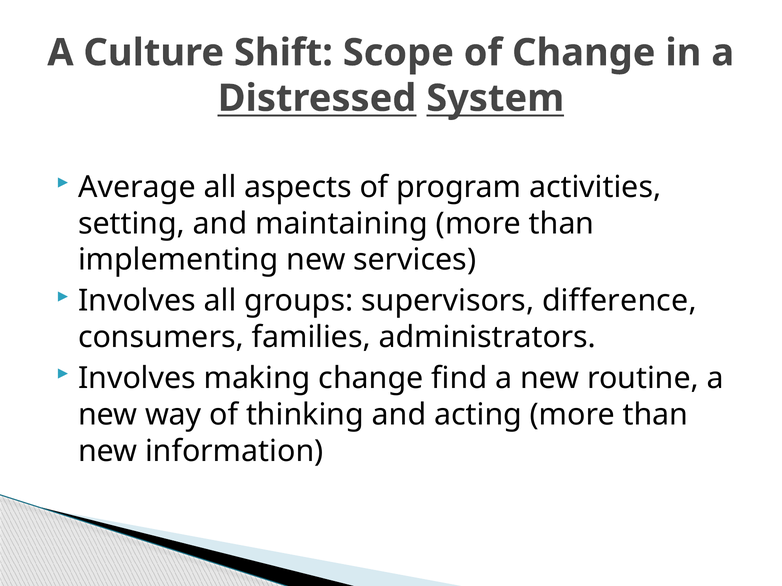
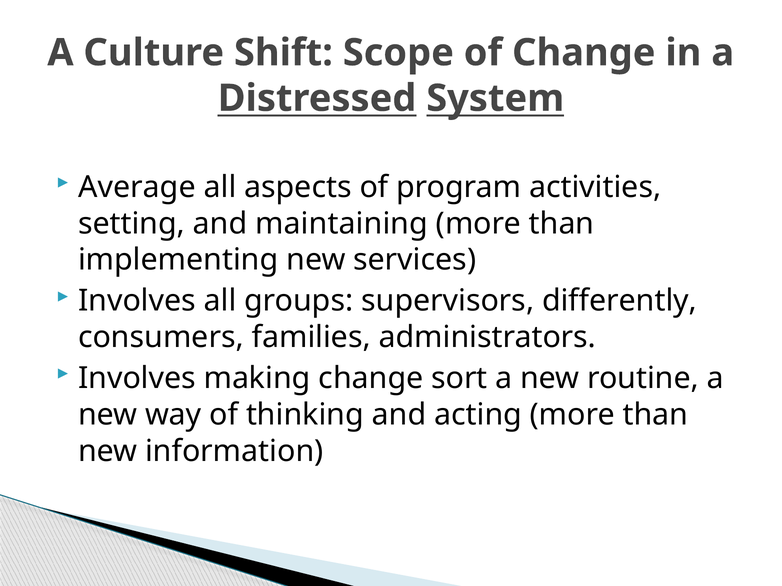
difference: difference -> differently (619, 301)
find: find -> sort (459, 378)
